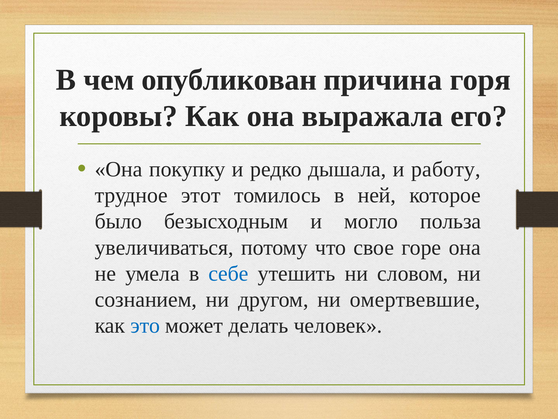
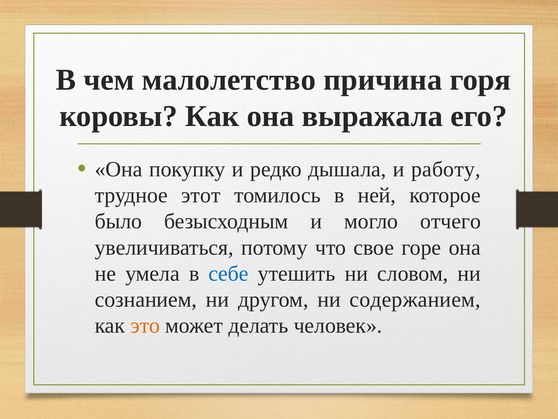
опубликован: опубликован -> малолетство (229, 80)
польза: польза -> отчего (451, 221)
омертвевшие: омертвевшие -> содержанием (415, 299)
это colour: blue -> orange (145, 325)
